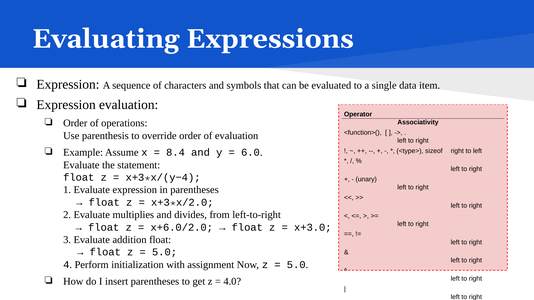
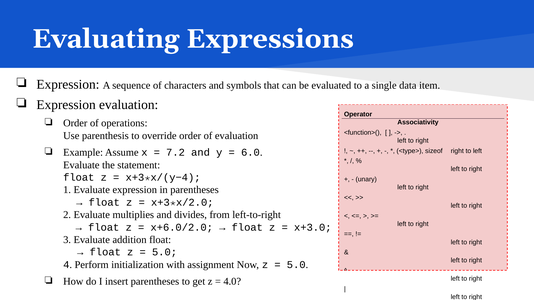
8.4: 8.4 -> 7.2 (176, 153)
